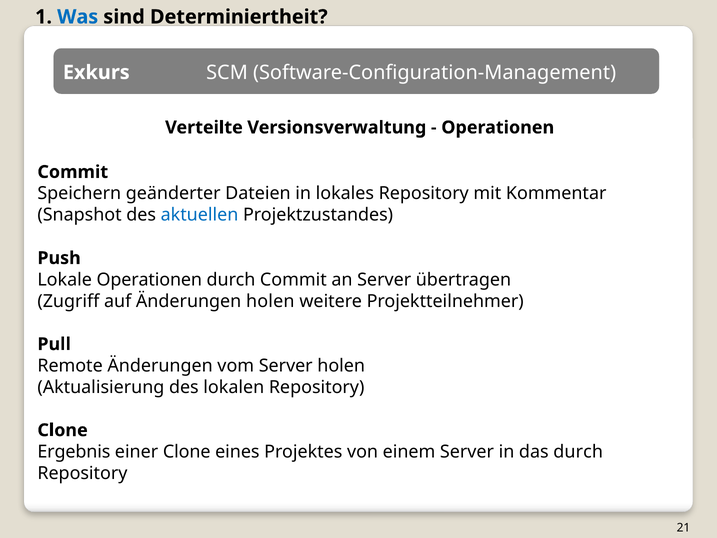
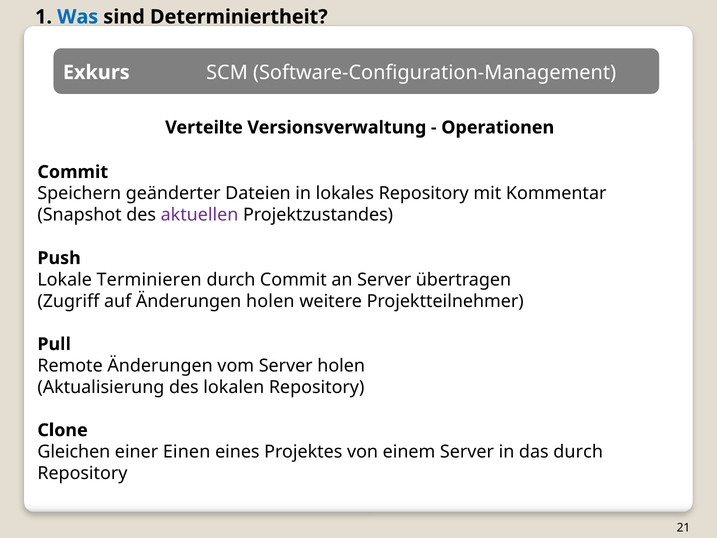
aktuellen colour: blue -> purple (199, 215)
Lokale Operationen: Operationen -> Terminieren (149, 280)
Ergebnis: Ergebnis -> Gleichen (74, 452)
einer Clone: Clone -> Einen (187, 452)
